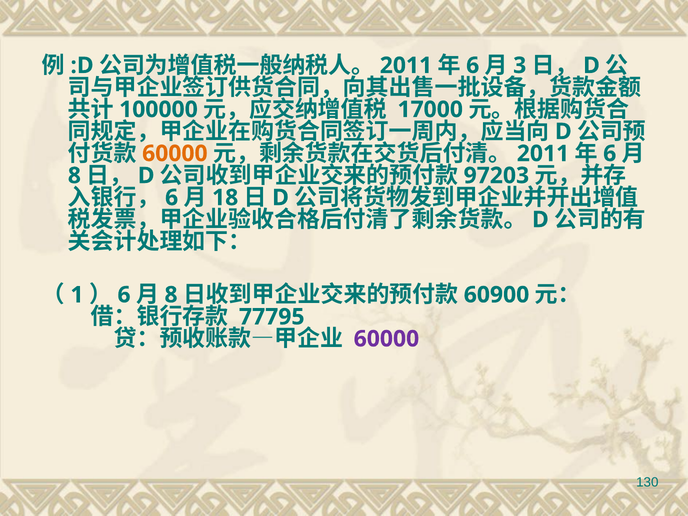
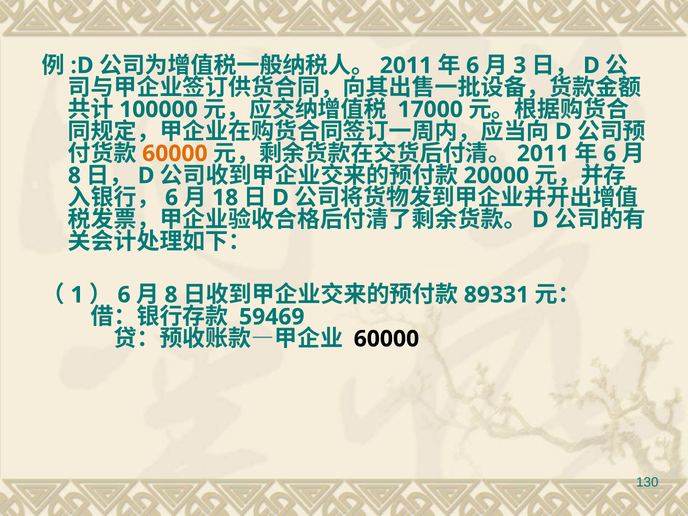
97203: 97203 -> 20000 (496, 176)
60900: 60900 -> 89331 (497, 295)
77795: 77795 -> 59469 (272, 317)
60000 colour: purple -> black (386, 339)
